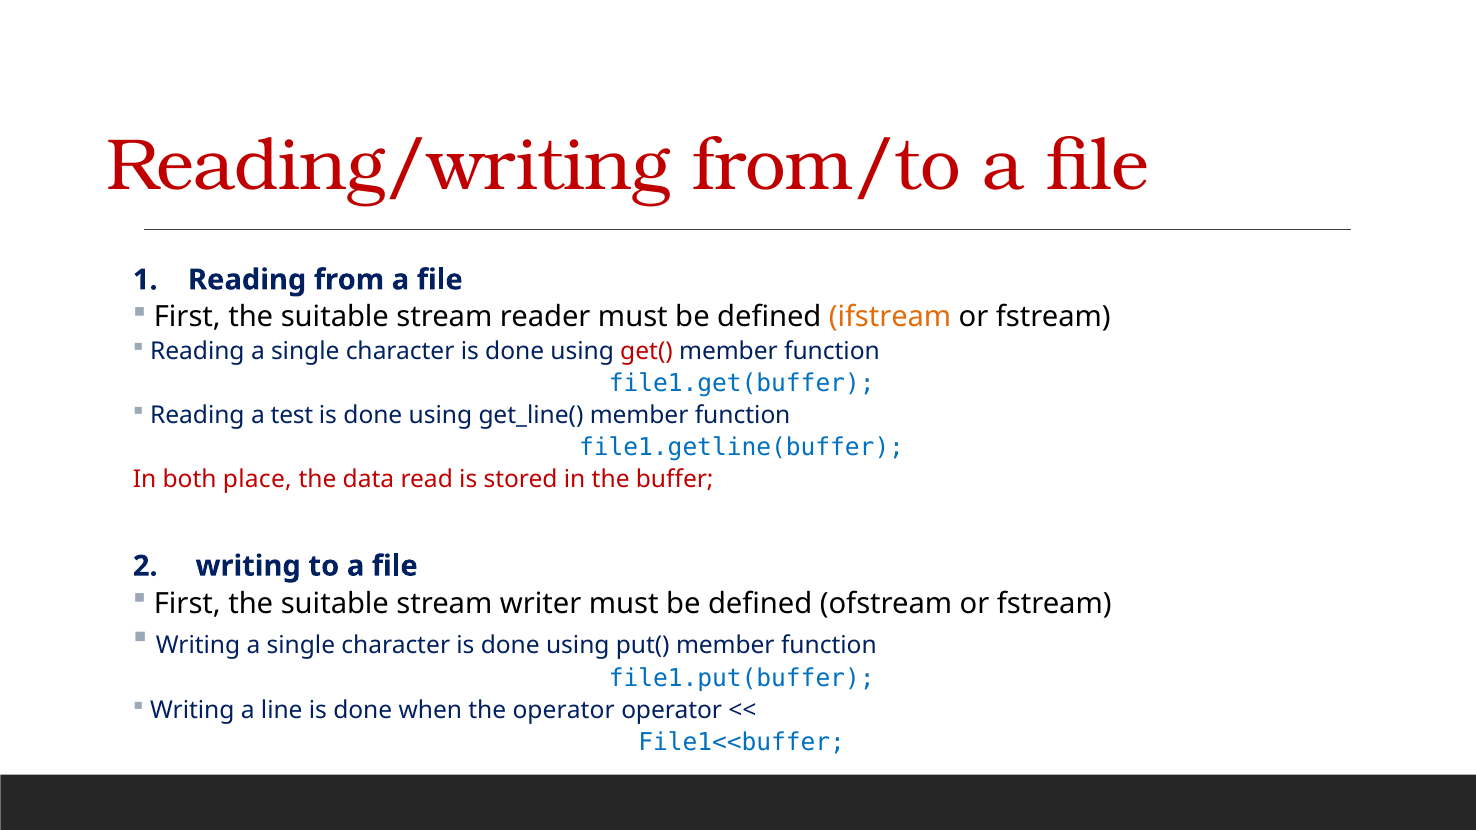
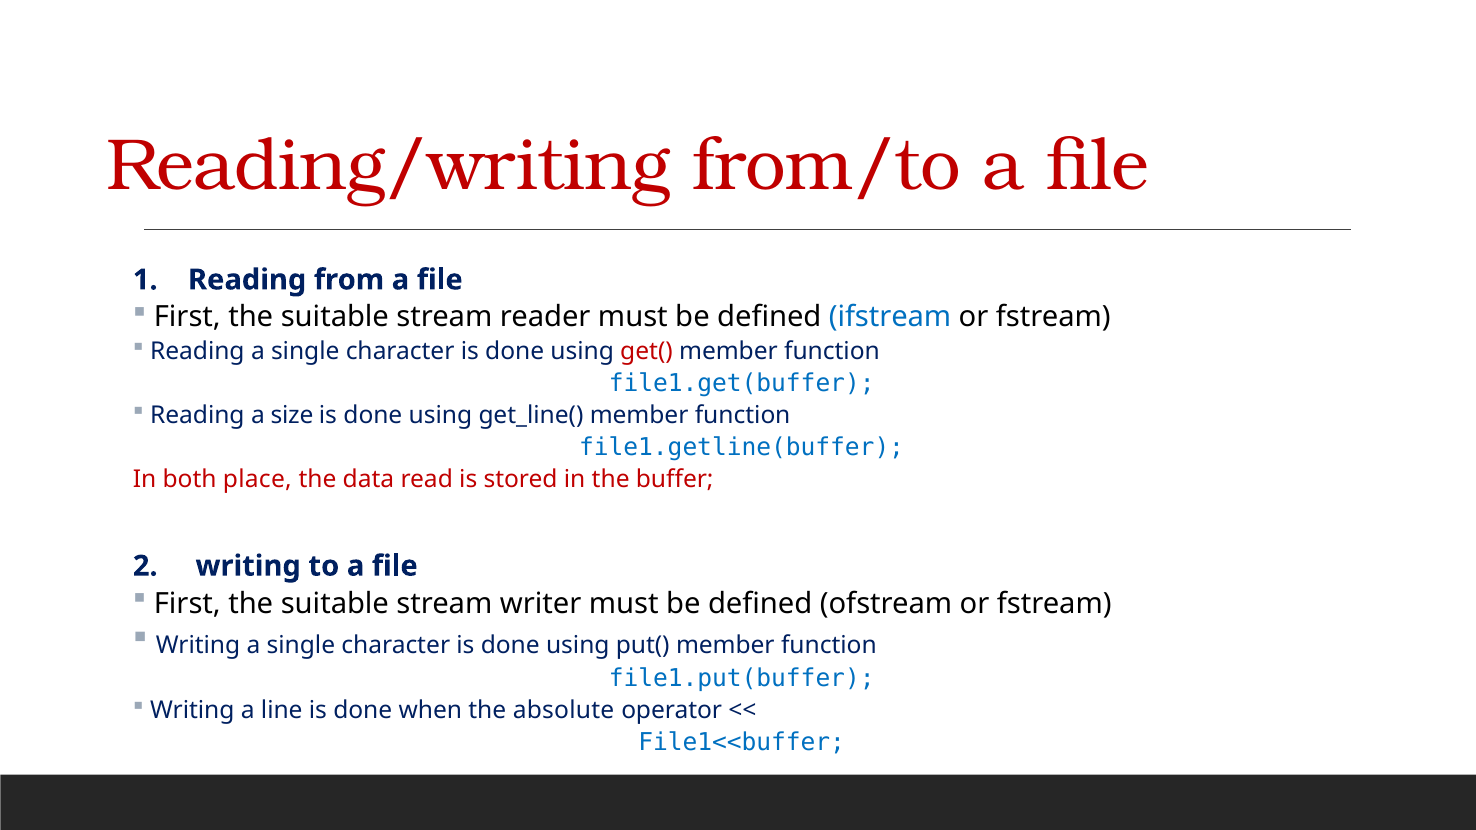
ifstream colour: orange -> blue (890, 317)
test: test -> size (292, 416)
the operator: operator -> absolute (564, 711)
